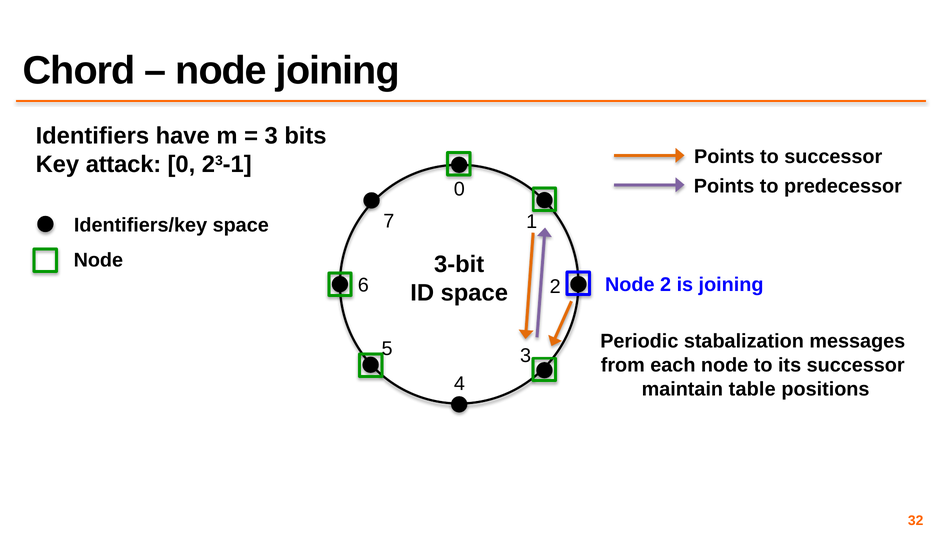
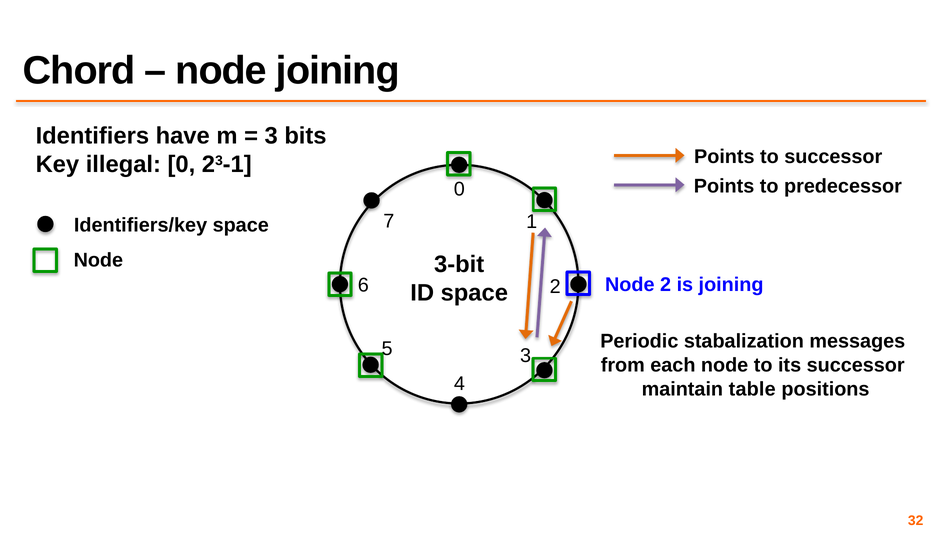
attack: attack -> illegal (123, 164)
